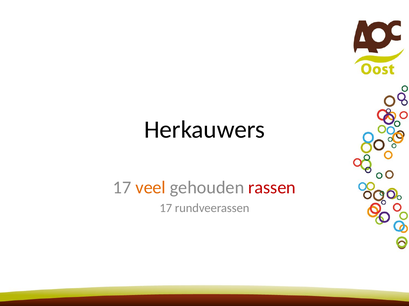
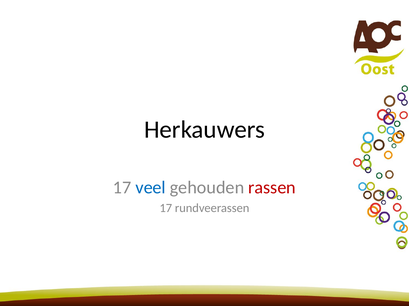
veel colour: orange -> blue (151, 188)
